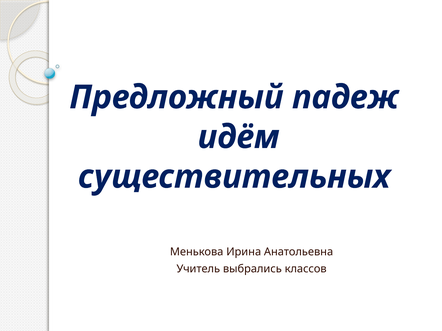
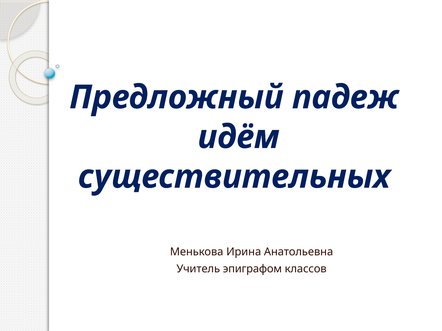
выбрались: выбрались -> эпиграфом (252, 269)
